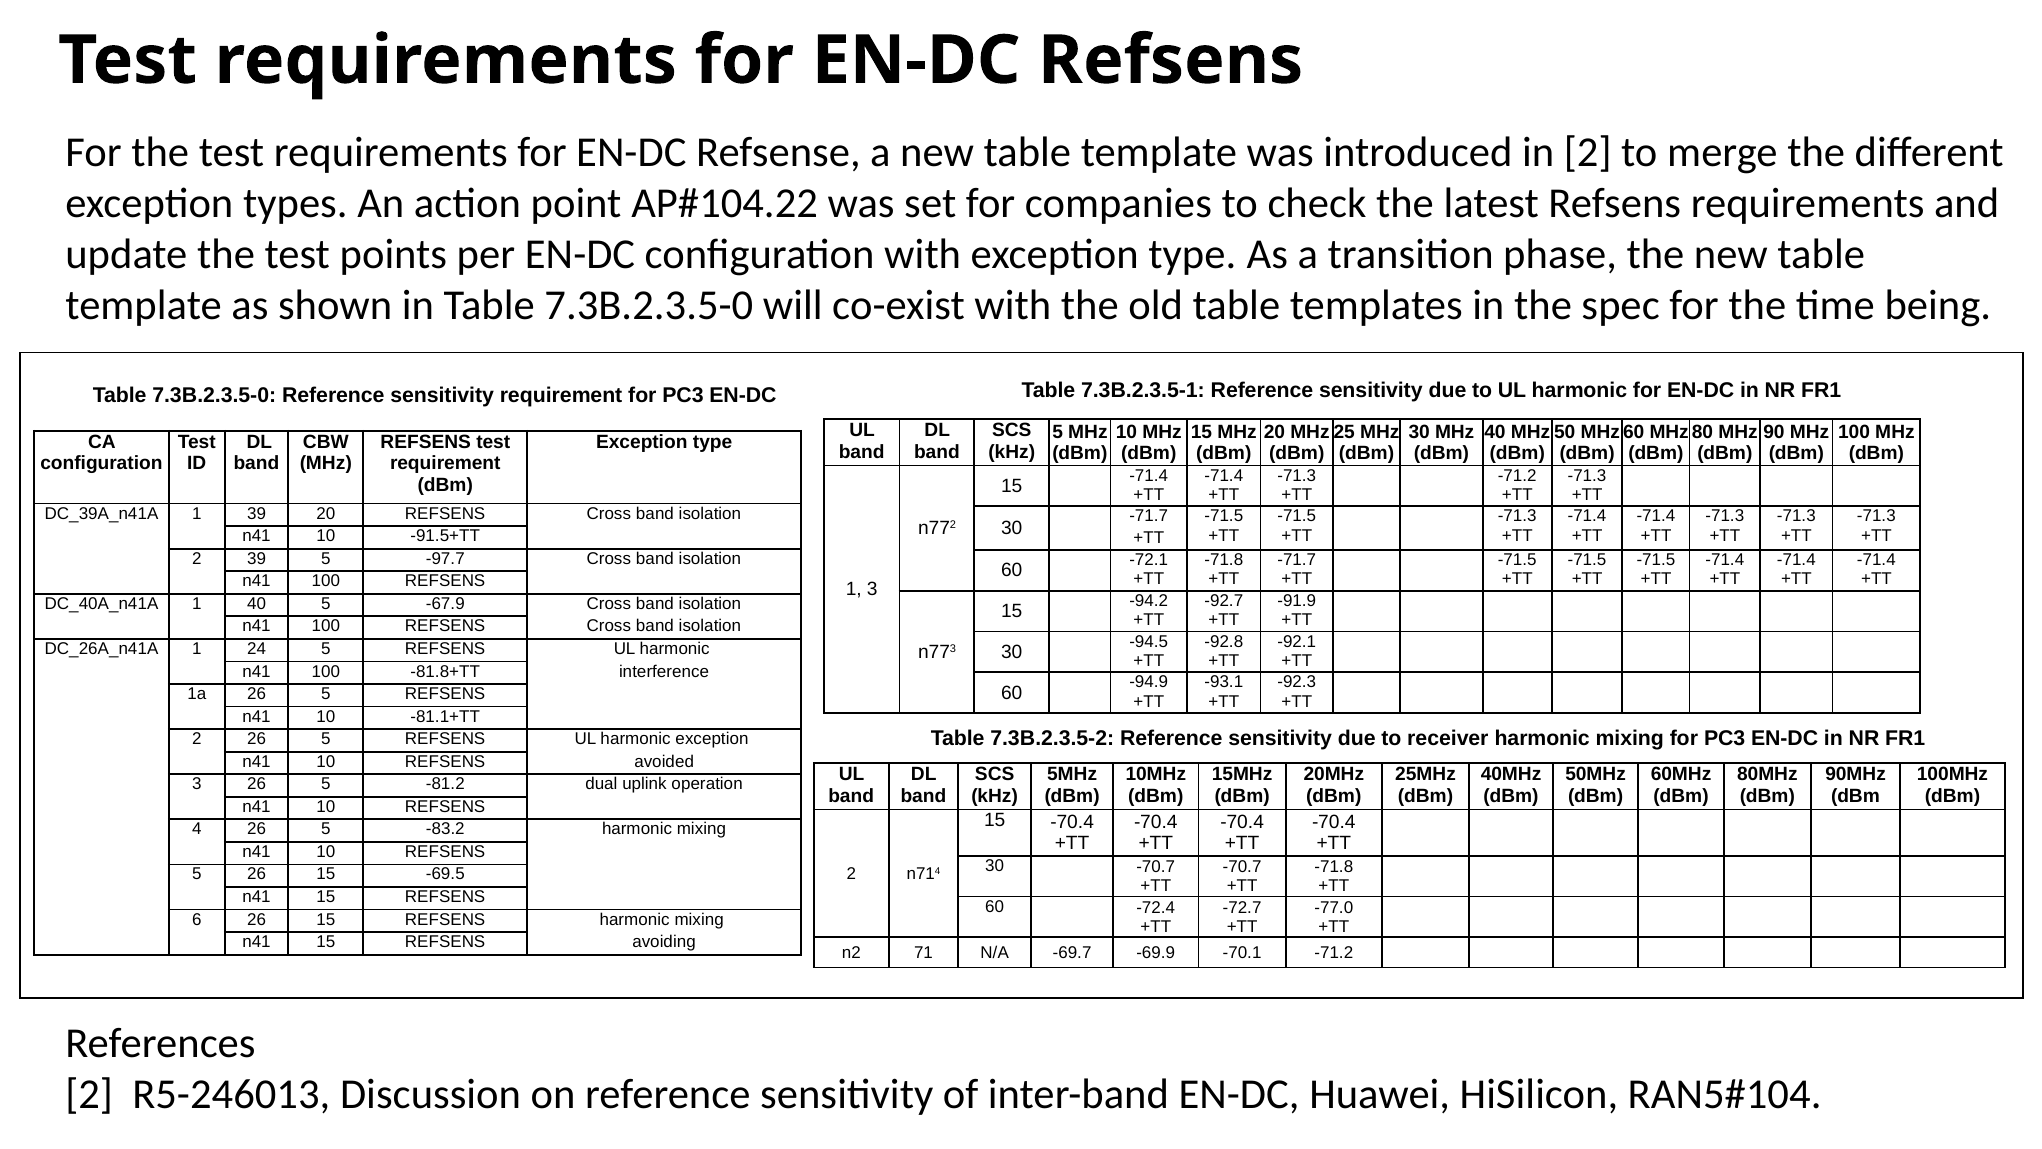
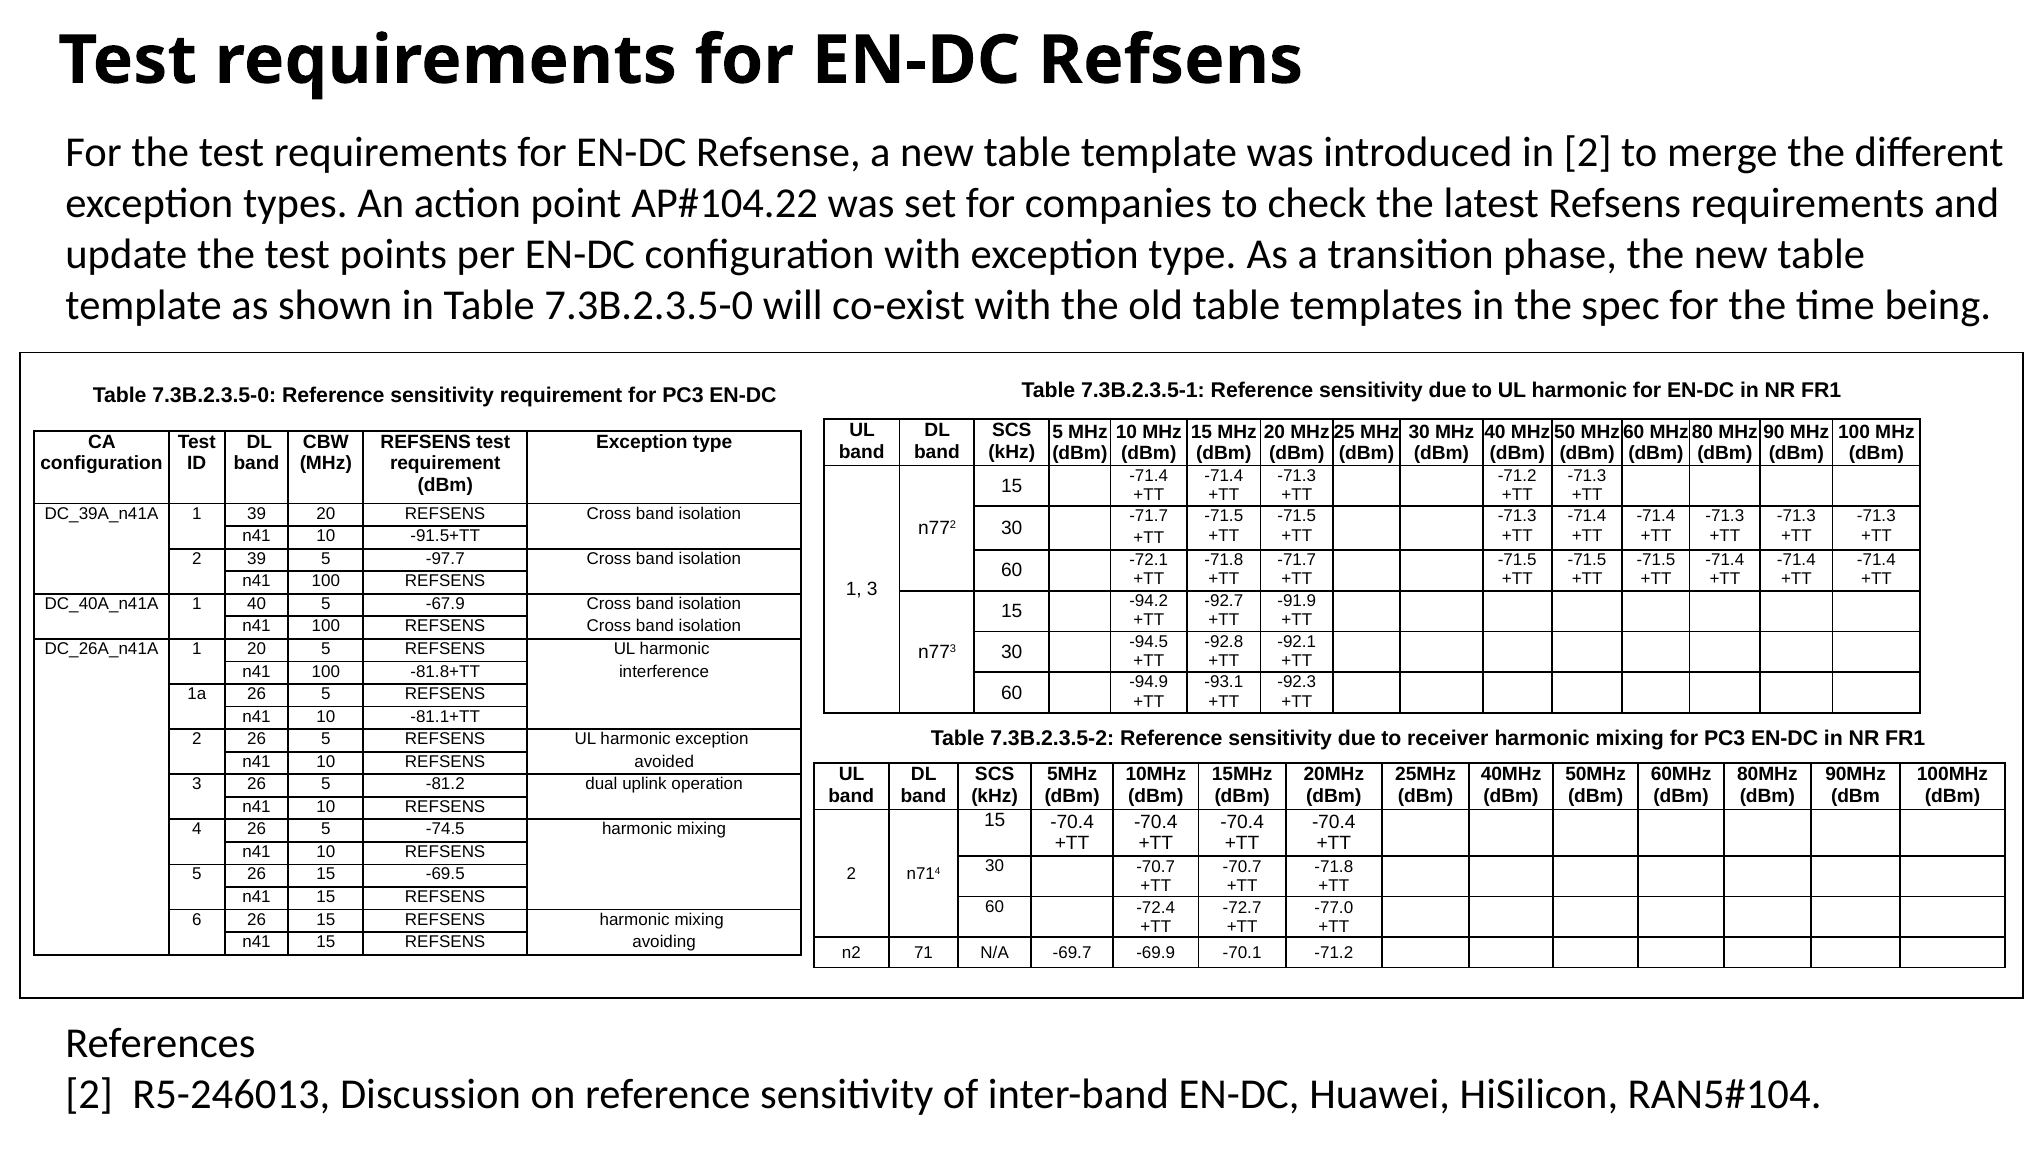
1 24: 24 -> 20 (257, 649)
-83.2: -83.2 -> -74.5 (445, 829)
